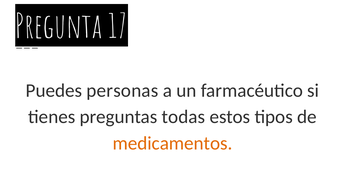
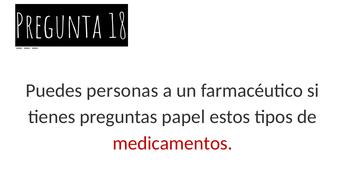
17: 17 -> 18 (118, 27)
todas: todas -> papel (183, 117)
medicamentos colour: orange -> red (172, 143)
